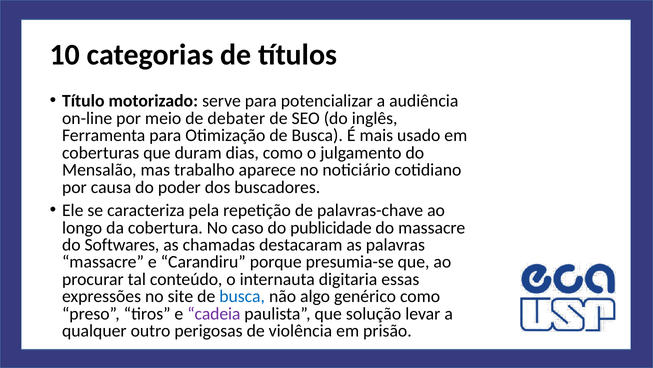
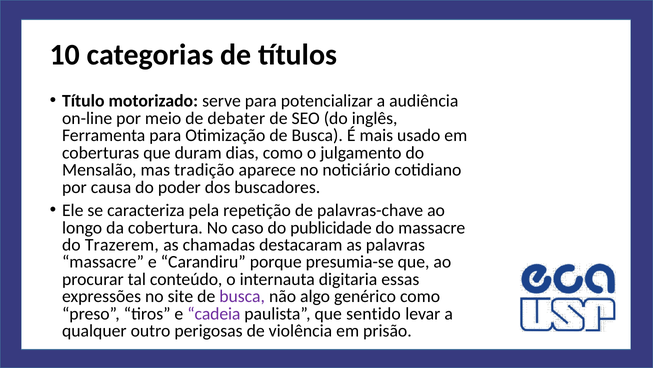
trabalho: trabalho -> tradição (204, 170)
Softwares: Softwares -> Trazerem (122, 244)
busca colour: blue -> purple (242, 296)
solução: solução -> sentido (374, 313)
